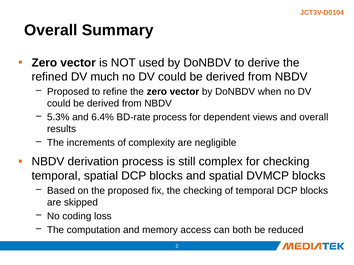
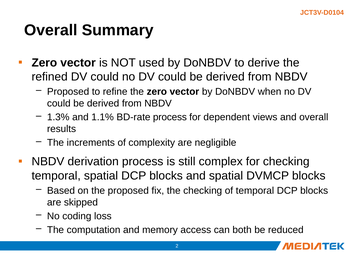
refined DV much: much -> could (105, 77)
5.3%: 5.3% -> 1.3% (58, 117)
6.4%: 6.4% -> 1.1% (103, 117)
